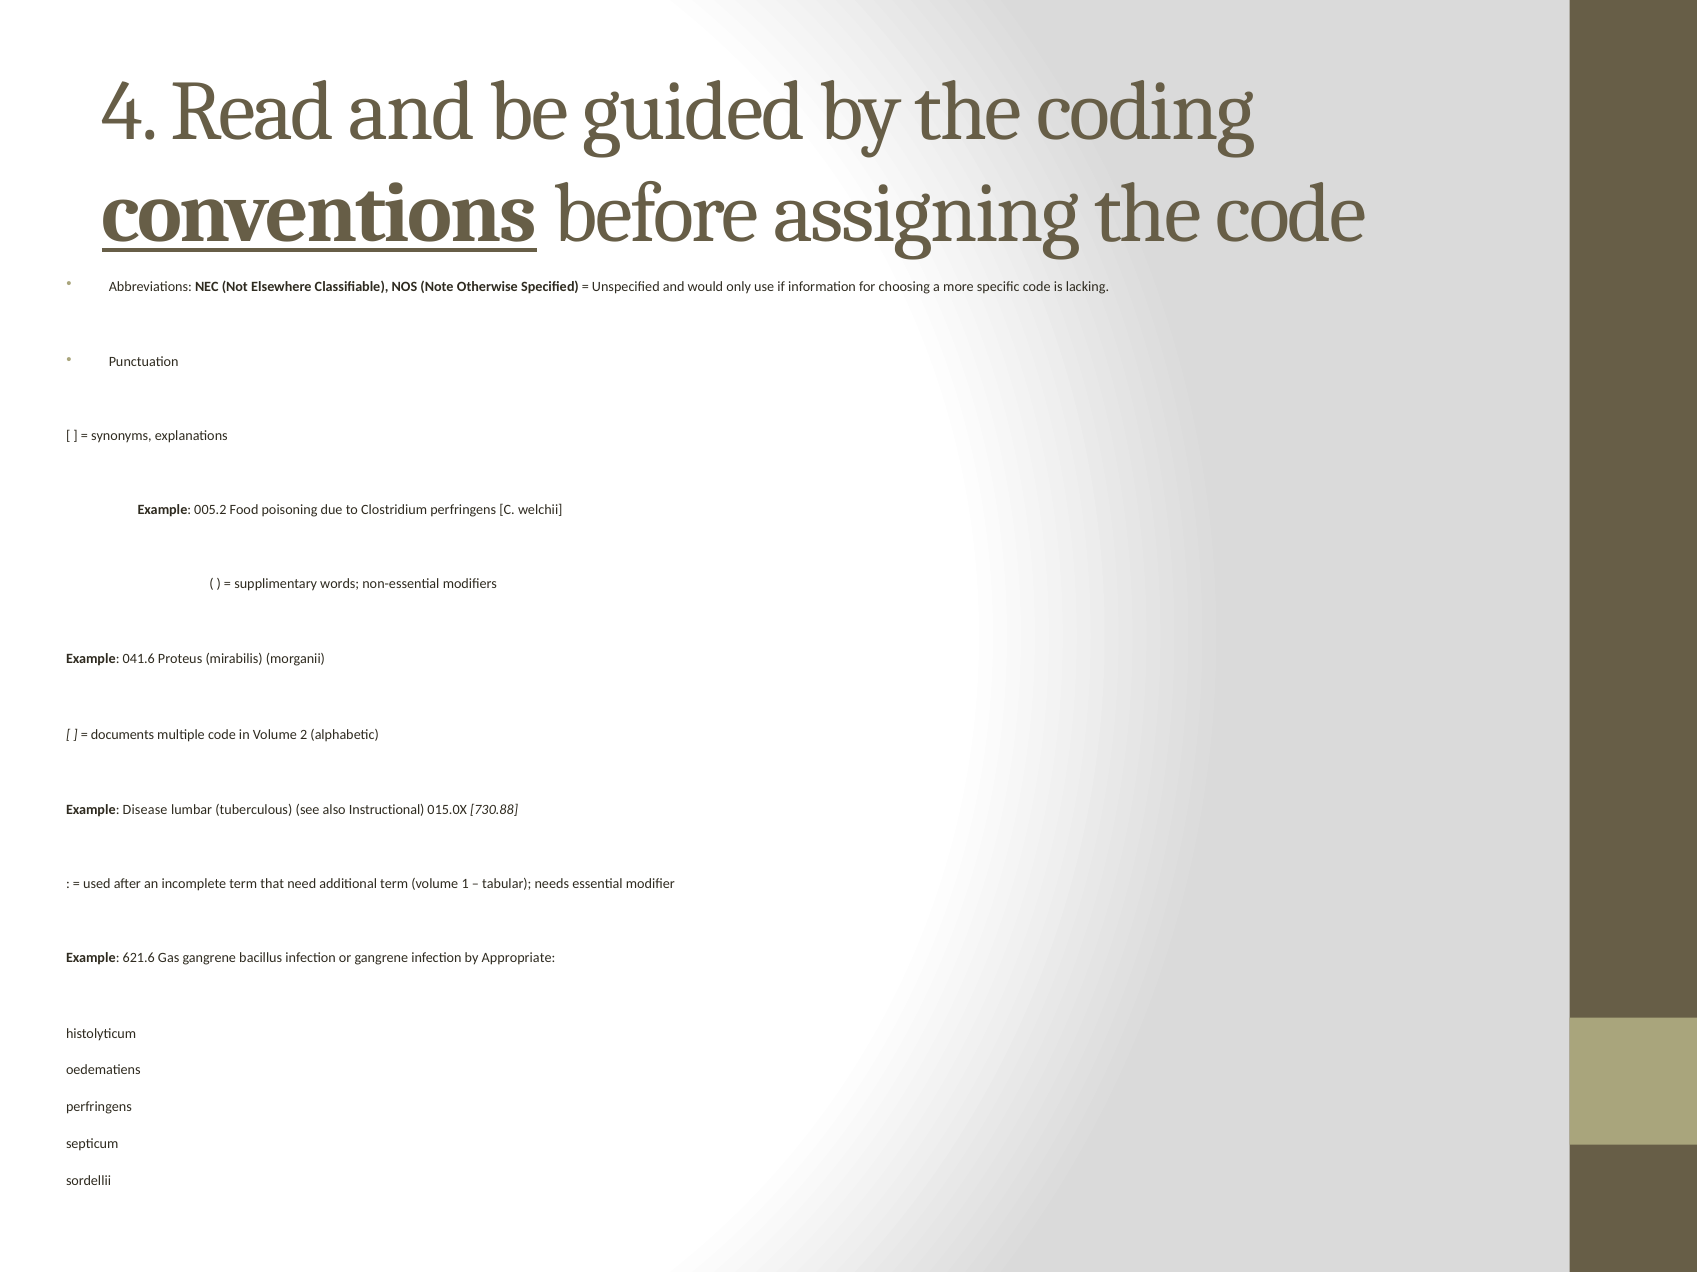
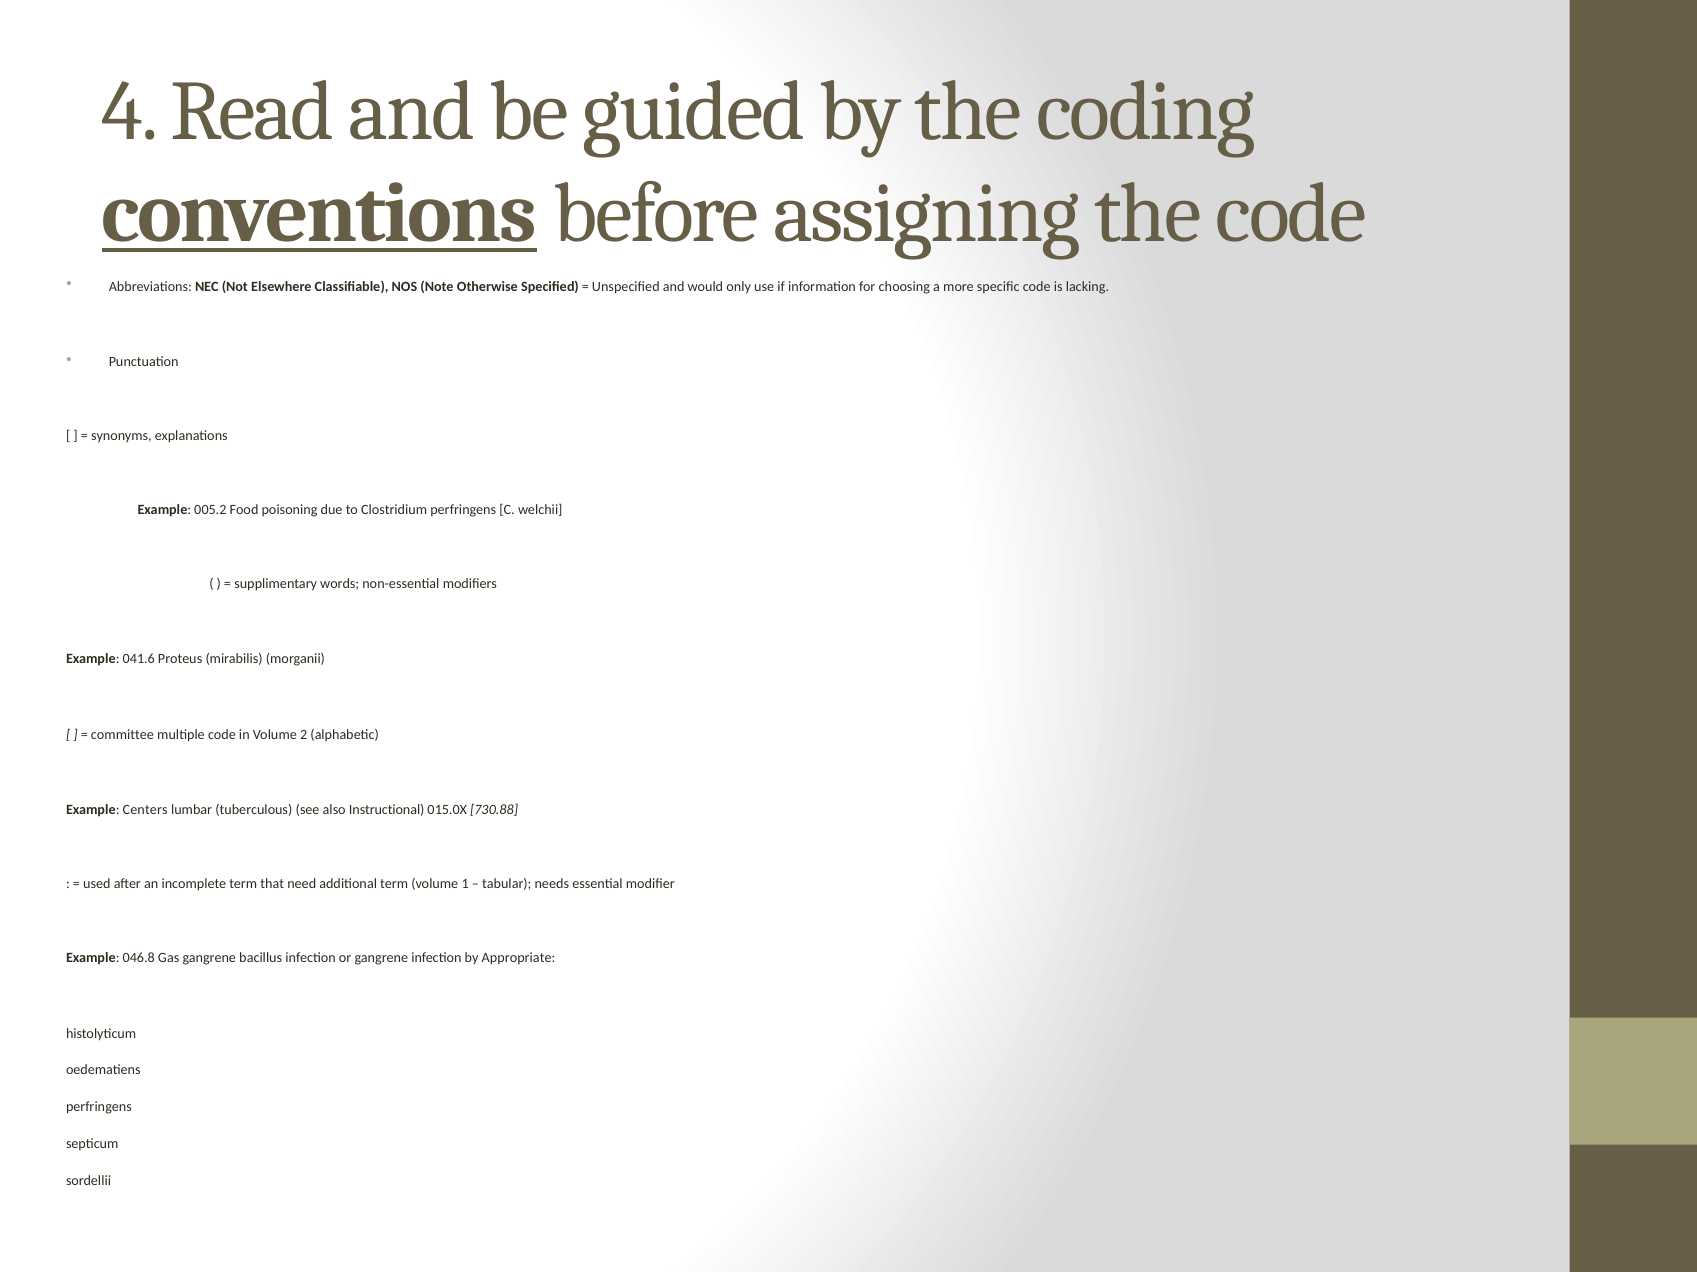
documents: documents -> committee (122, 735)
Disease: Disease -> Centers (145, 811)
621.6: 621.6 -> 046.8 (139, 958)
